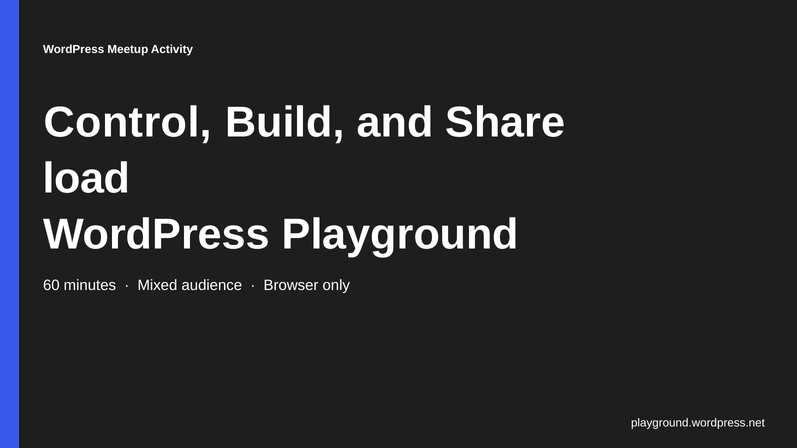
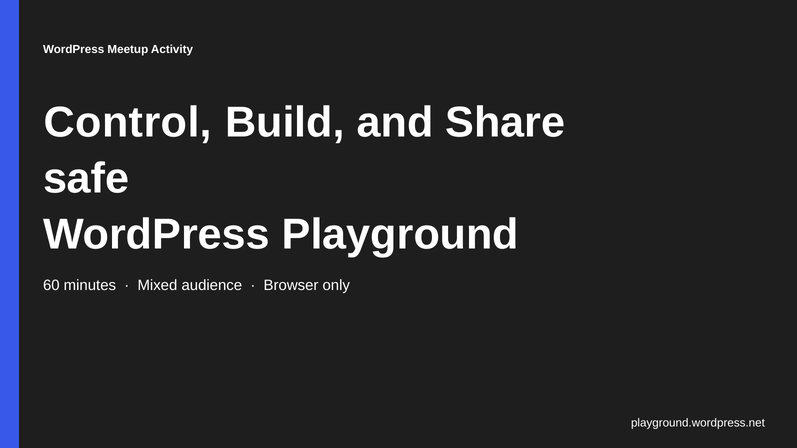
load: load -> safe (86, 179)
